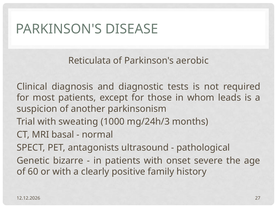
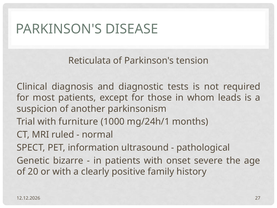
aerobic: aerobic -> tension (192, 61)
sweating: sweating -> furniture (78, 122)
mg/24h/3: mg/24h/3 -> mg/24h/1 (148, 122)
basal: basal -> ruled (63, 135)
antagonists: antagonists -> information (93, 147)
60: 60 -> 20 (33, 171)
